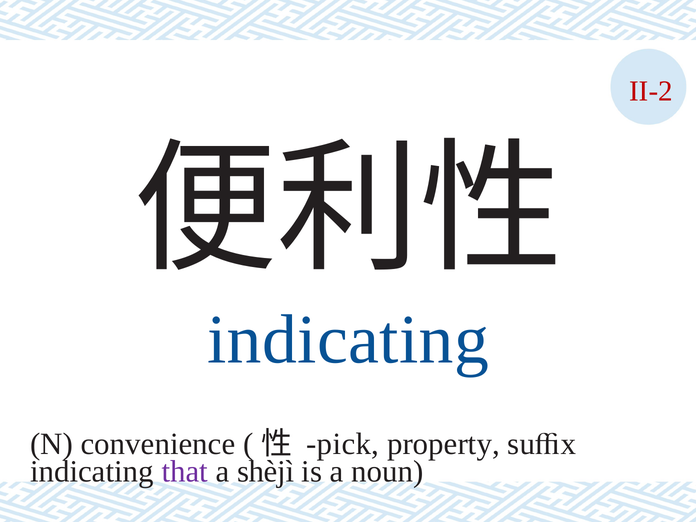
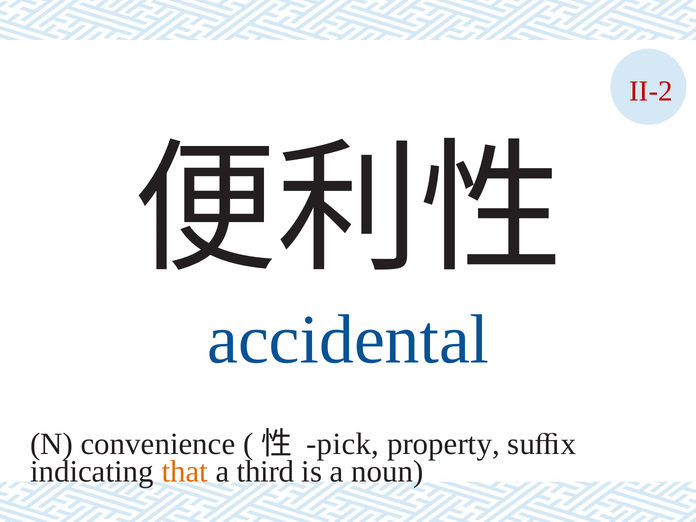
indicating: indicating -> accidental (348, 340)
that colour: purple -> orange (185, 472)
shèjì: shèjì -> third (266, 472)
